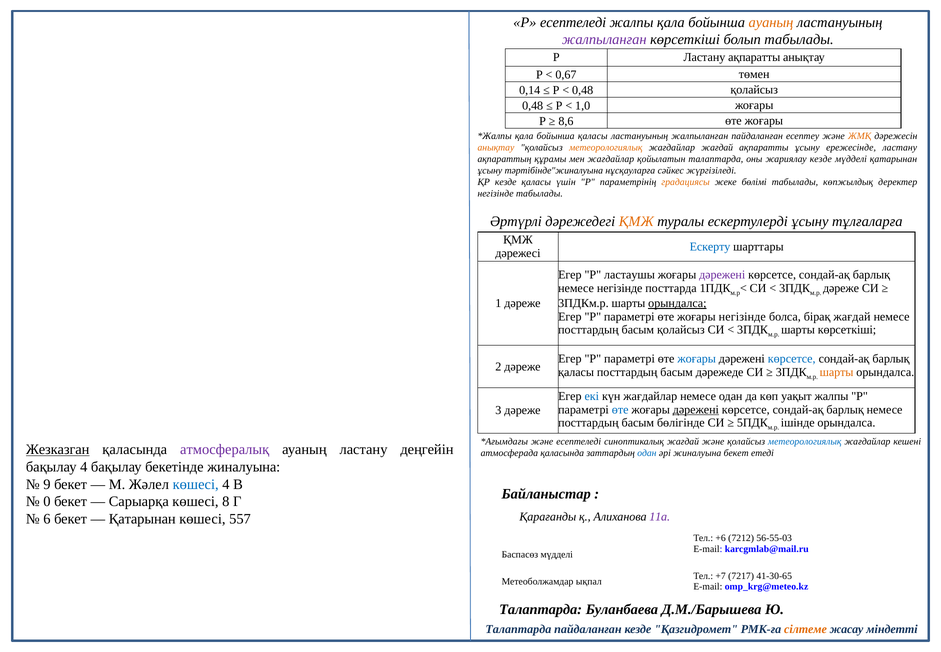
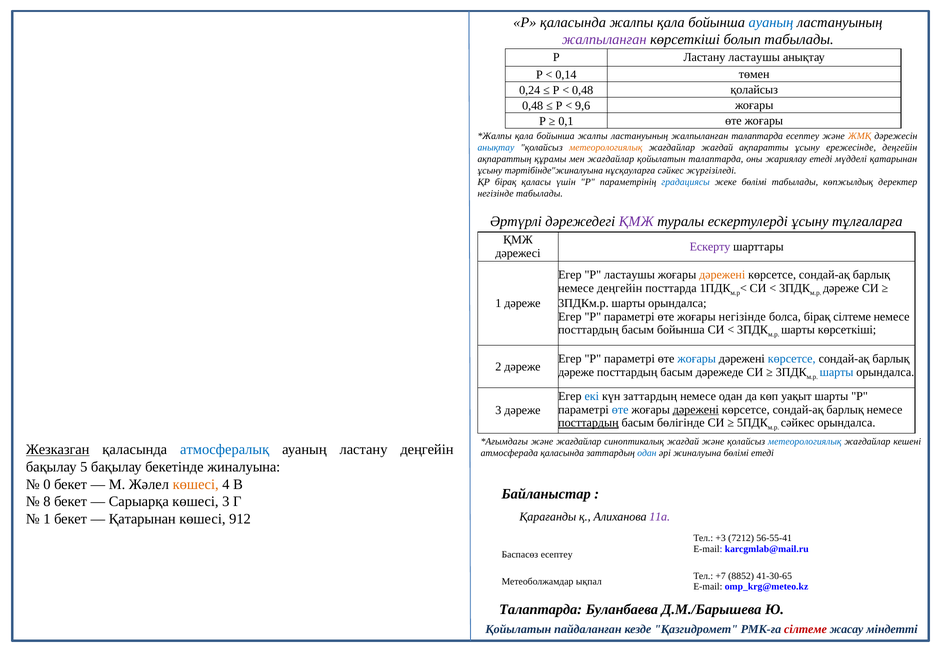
Р есептеледі: есептеледі -> қаласында (573, 22)
ауаның colour: orange -> blue (771, 22)
Ластану ақпаратты: ақпаратты -> ластаушы (754, 57)
0,67: 0,67 -> 0,14 (566, 74)
0,14: 0,14 -> 0,24 (530, 90)
1,0: 1,0 -> 9,6 (583, 106)
8,6: 8,6 -> 0,1 (566, 121)
бойынша қаласы: қаласы -> жалпы (593, 136)
жалпыланған пайдаланған: пайдаланған -> талаптарда (757, 136)
анықтау colour: orange -> blue (496, 147)
ережесінде ластану: ластану -> деңгейін (900, 147)
жариялау кезде: кезде -> етеді (821, 159)
ҚР кезде: кезде -> бірақ (506, 182)
градациясы colour: orange -> blue (686, 182)
ҚМЖ colour: orange -> purple (636, 221)
Ескерту colour: blue -> purple (710, 246)
дәрежені colour: purple -> orange (722, 275)
немесе негізінде: негізінде -> деңгейін (620, 288)
орындалса underline: present -> none (677, 303)
бірақ жағдай: жағдай -> сілтеме (852, 316)
басым қолайсыз: қолайсыз -> бойынша (681, 330)
қаласы: қаласы -> дәреже (576, 372)
шарты colour: orange -> blue (837, 372)
күн жағдайлар: жағдайлар -> заттардың (650, 396)
уақыт жалпы: жалпы -> шарты (831, 396)
посттардың underline: none -> present (588, 422)
ішінде: ішінде -> сәйкес (798, 422)
және есептеледі: есептеледі -> жағдайлар (579, 441)
атмосфералық colour: purple -> blue (225, 449)
жиналуына бекет: бекет -> бөлімі (736, 453)
бақылау 4: 4 -> 5 (84, 466)
9: 9 -> 0 (47, 484)
көшесі colour: blue -> orange (196, 484)
0: 0 -> 8 (47, 501)
көшесі 8: 8 -> 3 (226, 501)
6: 6 -> 1 (47, 519)
557: 557 -> 912 (240, 519)
+6: +6 -> +3 (721, 538)
56-55-03: 56-55-03 -> 56-55-41 (774, 538)
Баспасөз мүдделі: мүдделі -> есептеу (557, 554)
7217: 7217 -> 8852 (741, 575)
Талаптарда: Талаптарда -> Қойылатын (518, 628)
сілтеме colour: orange -> red (805, 628)
